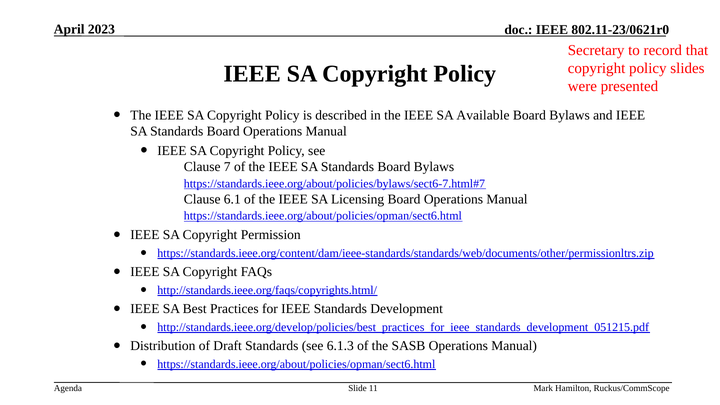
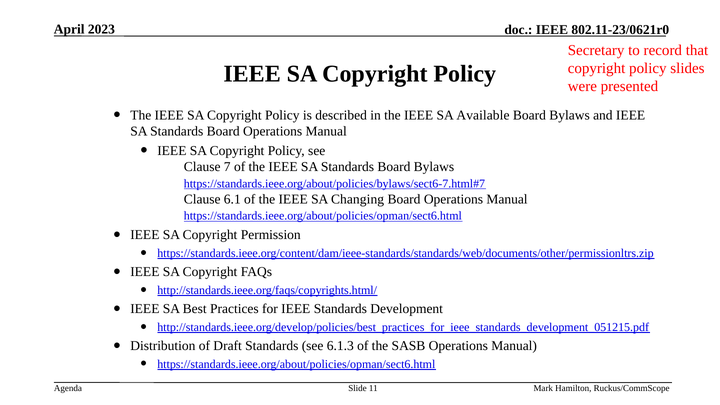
Licensing: Licensing -> Changing (358, 199)
